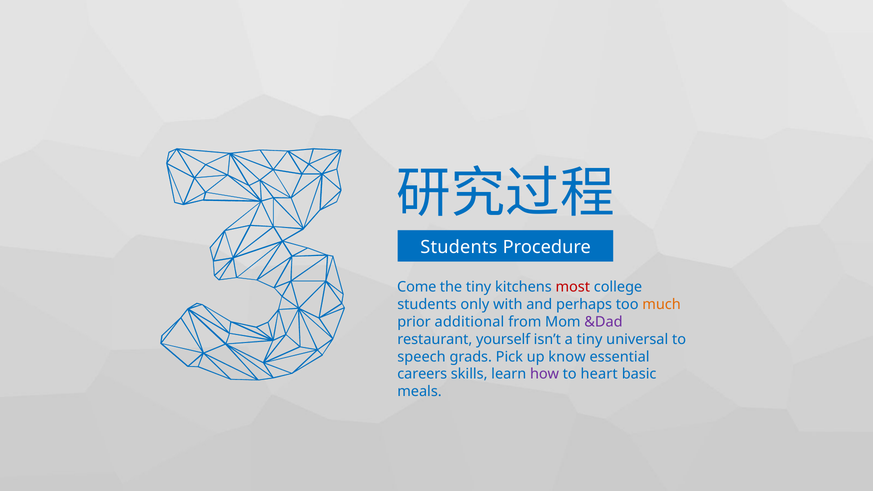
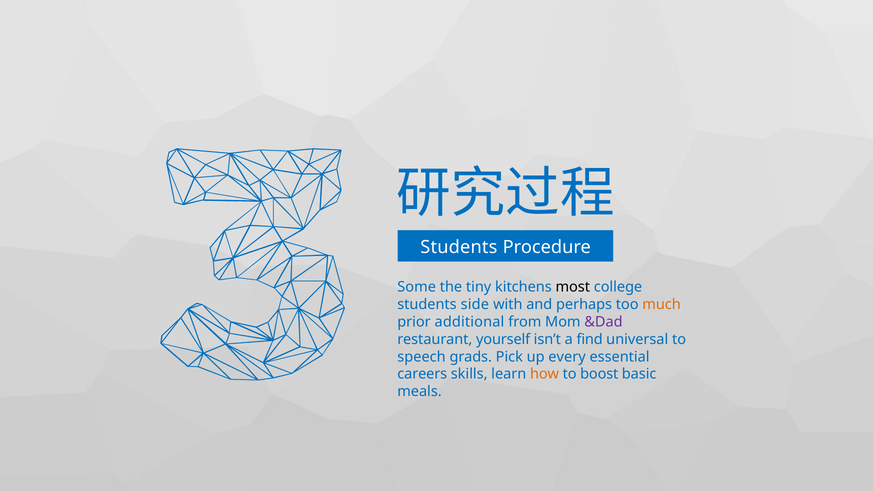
Come: Come -> Some (417, 287)
most colour: red -> black (573, 287)
only: only -> side (475, 304)
a tiny: tiny -> find (590, 339)
know: know -> every (567, 357)
how colour: purple -> orange (545, 374)
heart: heart -> boost (599, 374)
